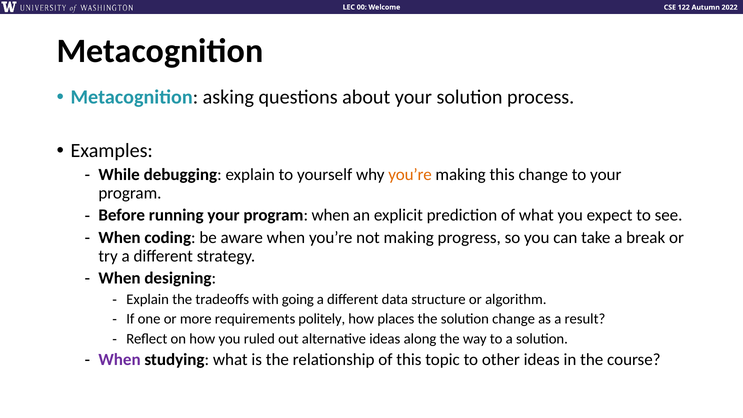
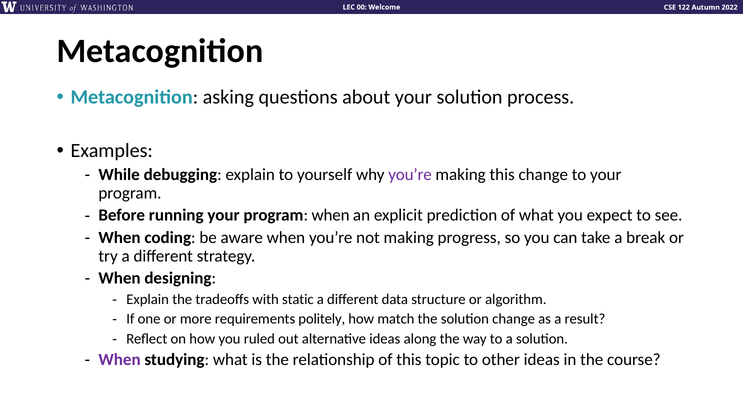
you’re colour: orange -> purple (410, 175)
going: going -> static (298, 299)
places: places -> match (396, 319)
